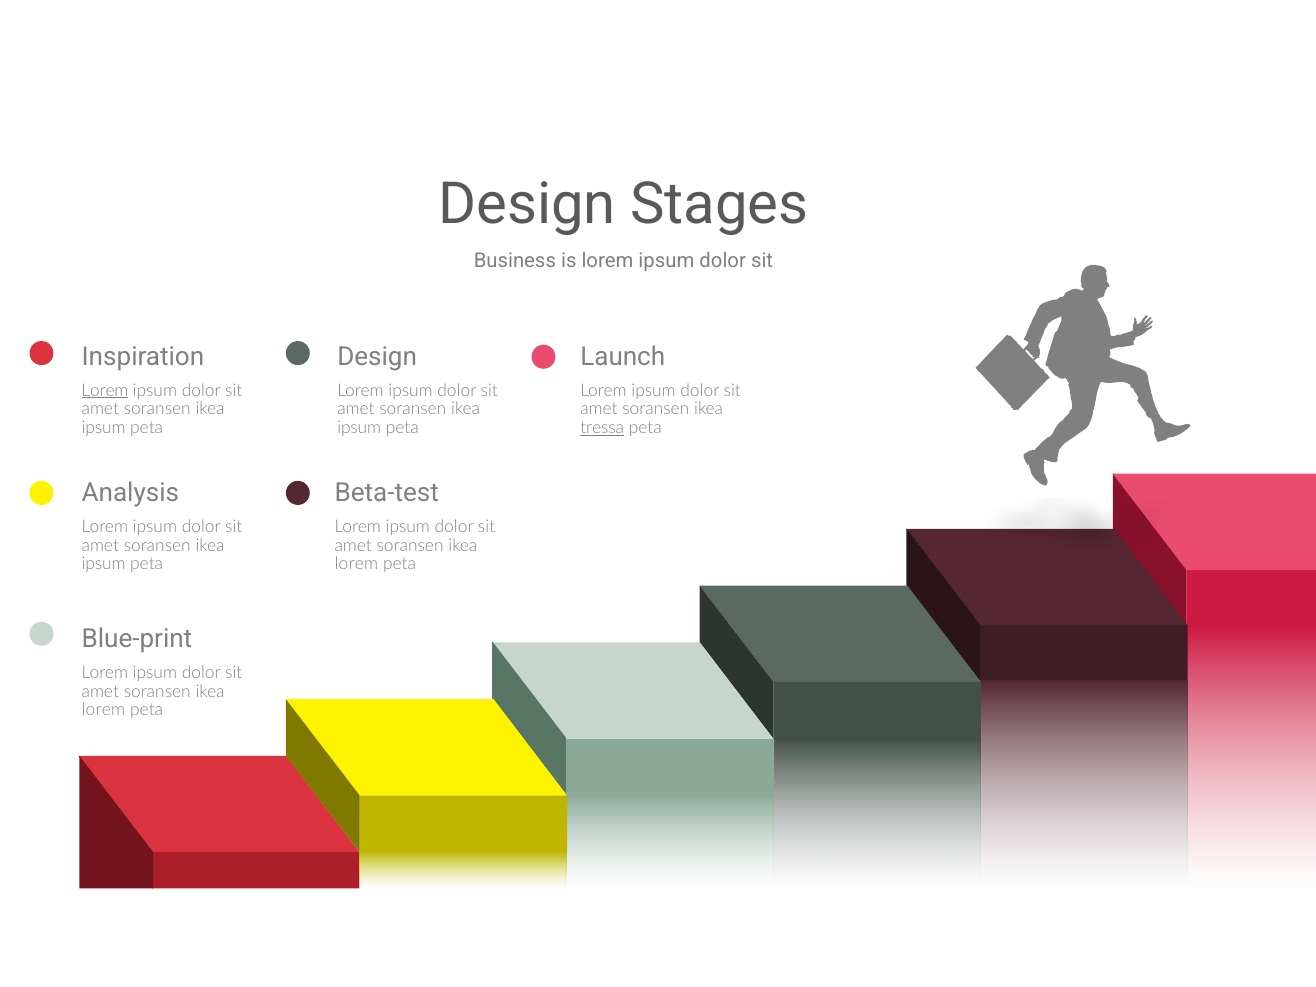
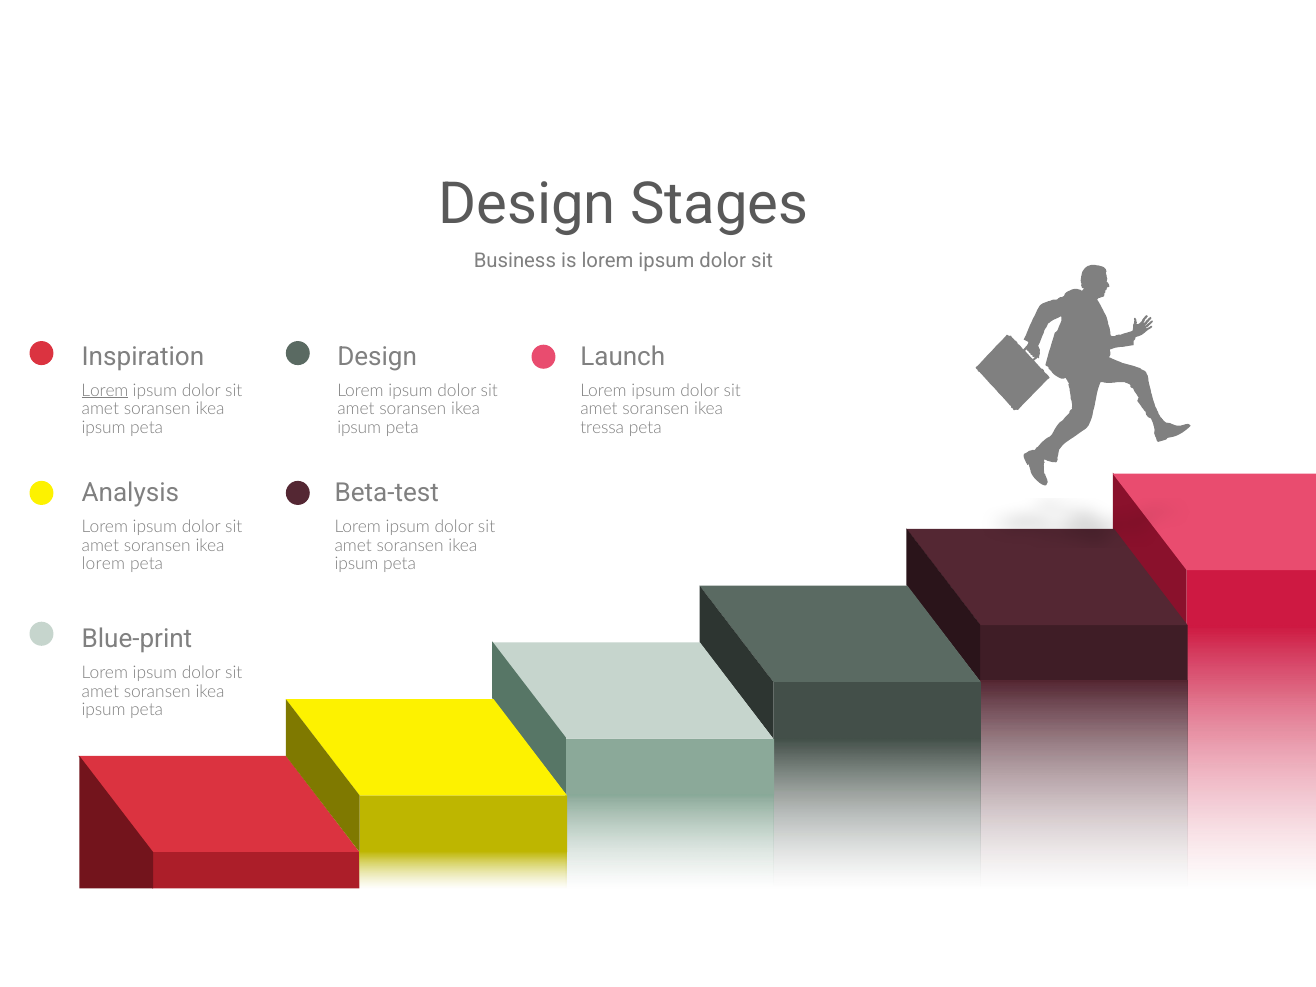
tressa underline: present -> none (602, 428)
ipsum: ipsum -> lorem (103, 564)
lorem: lorem -> ipsum (357, 564)
lorem: lorem -> ipsum (104, 710)
